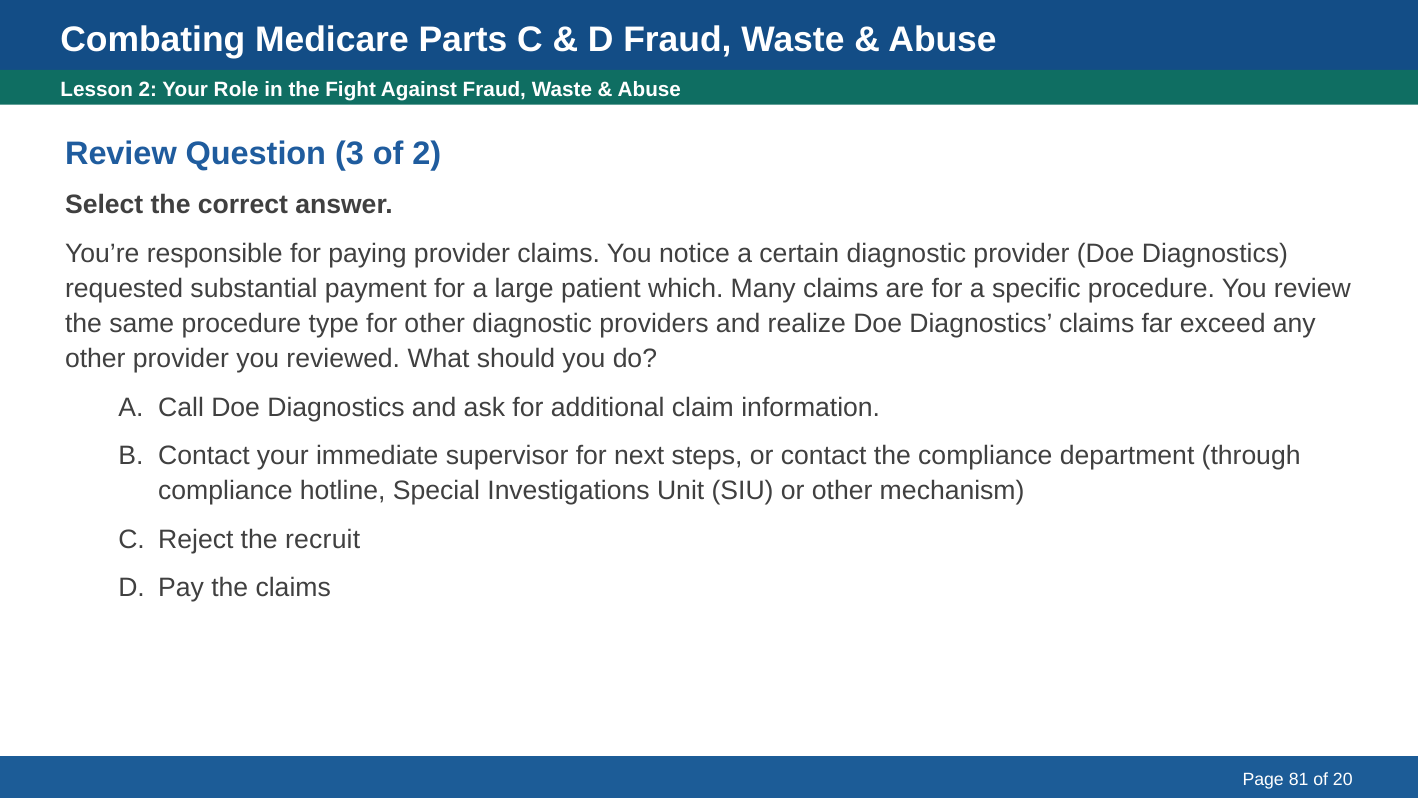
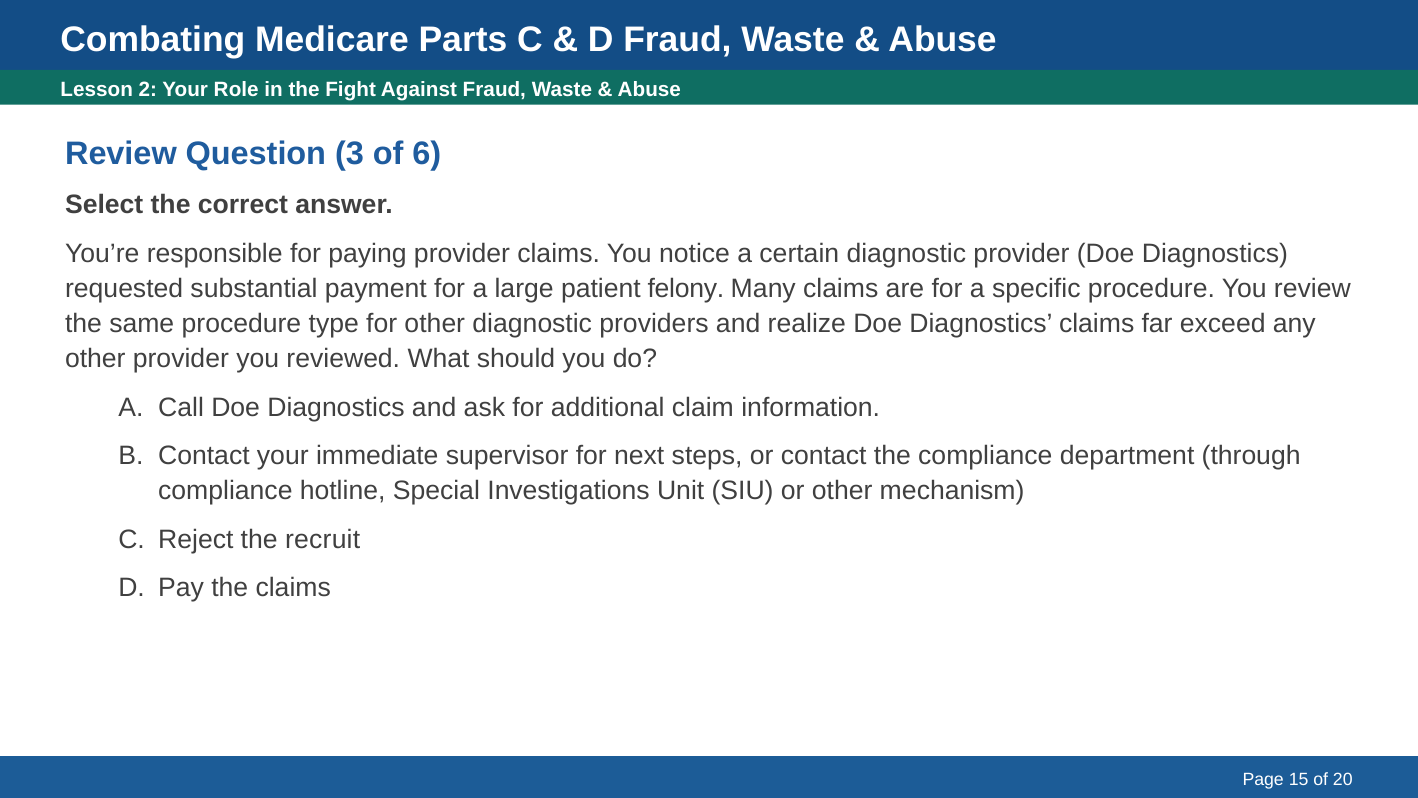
of 2: 2 -> 6 (427, 154)
which: which -> felony (686, 289)
81: 81 -> 15 (1299, 779)
